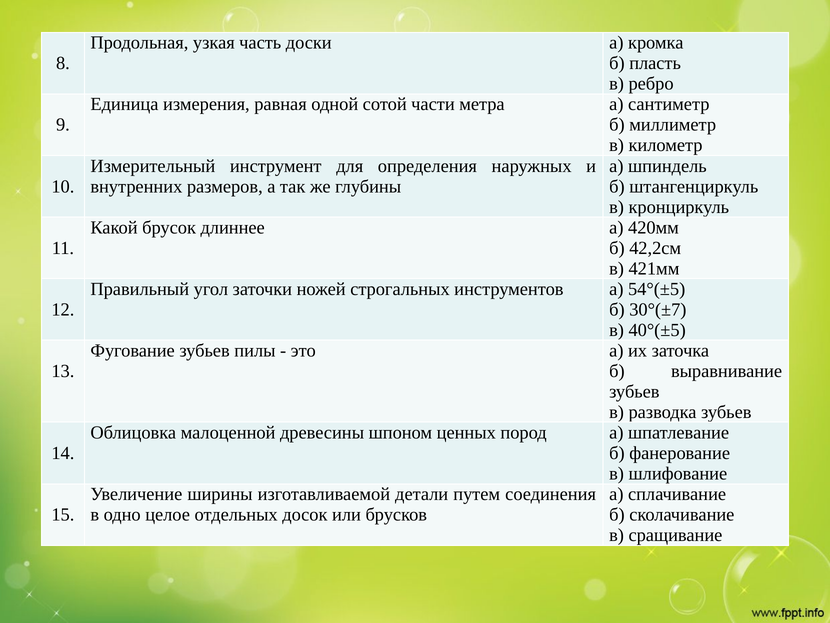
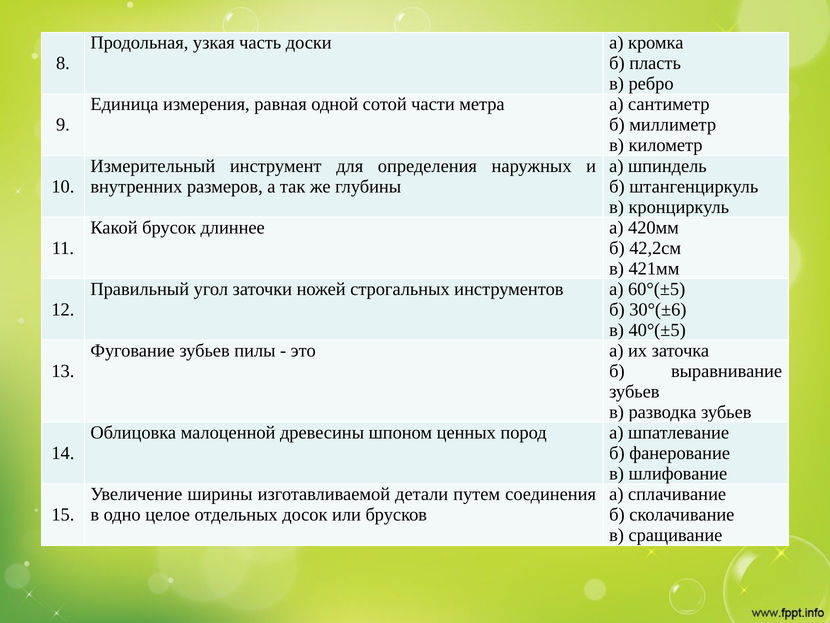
54°(±5: 54°(±5 -> 60°(±5 (657, 289)
30°(±7: 30°(±7 -> 30°(±6 (658, 309)
